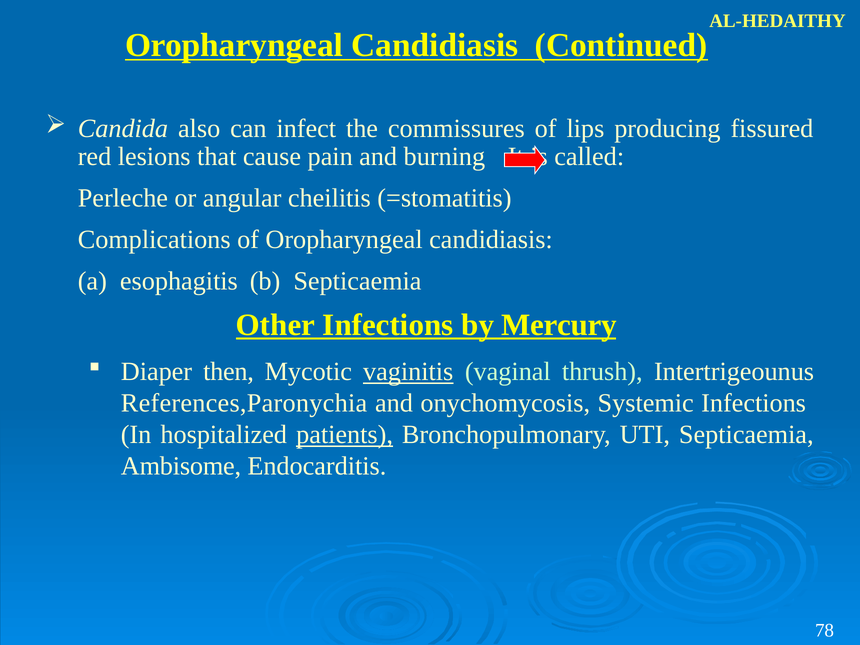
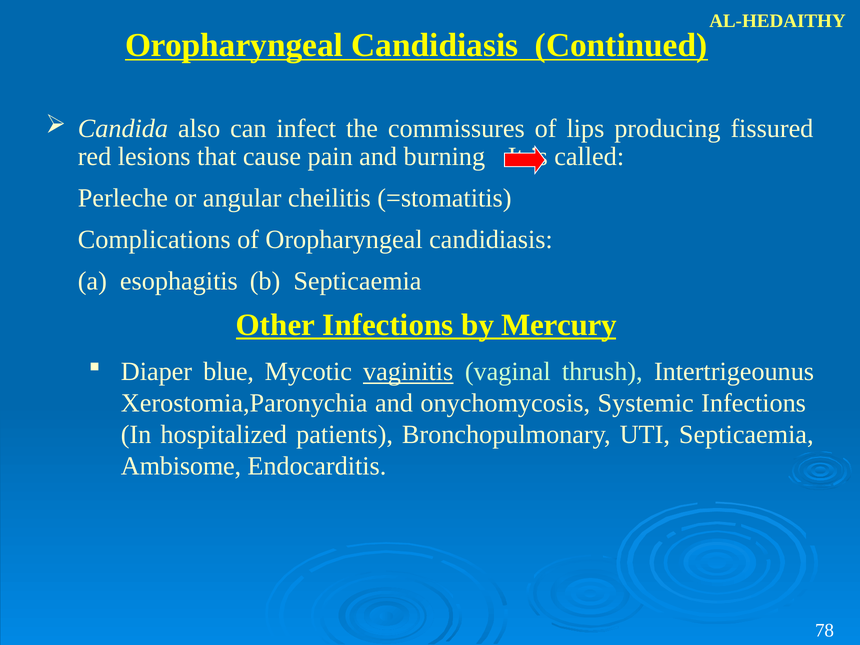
then: then -> blue (229, 372)
References,Paronychia: References,Paronychia -> Xerostomia,Paronychia (244, 403)
patients underline: present -> none (345, 435)
